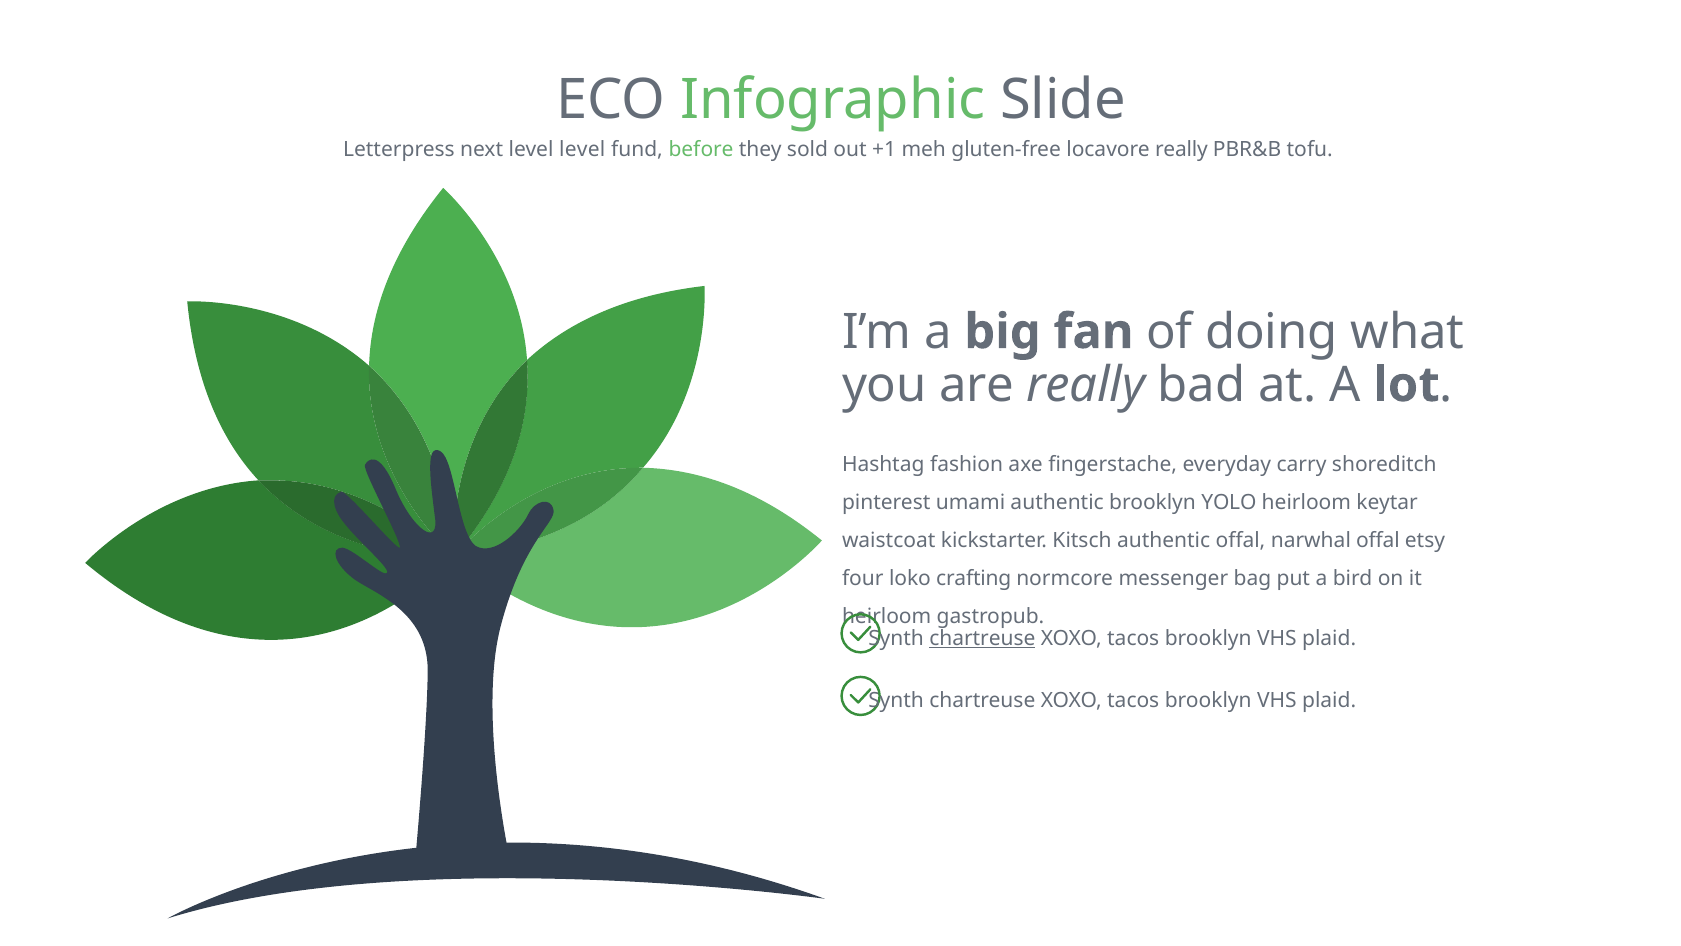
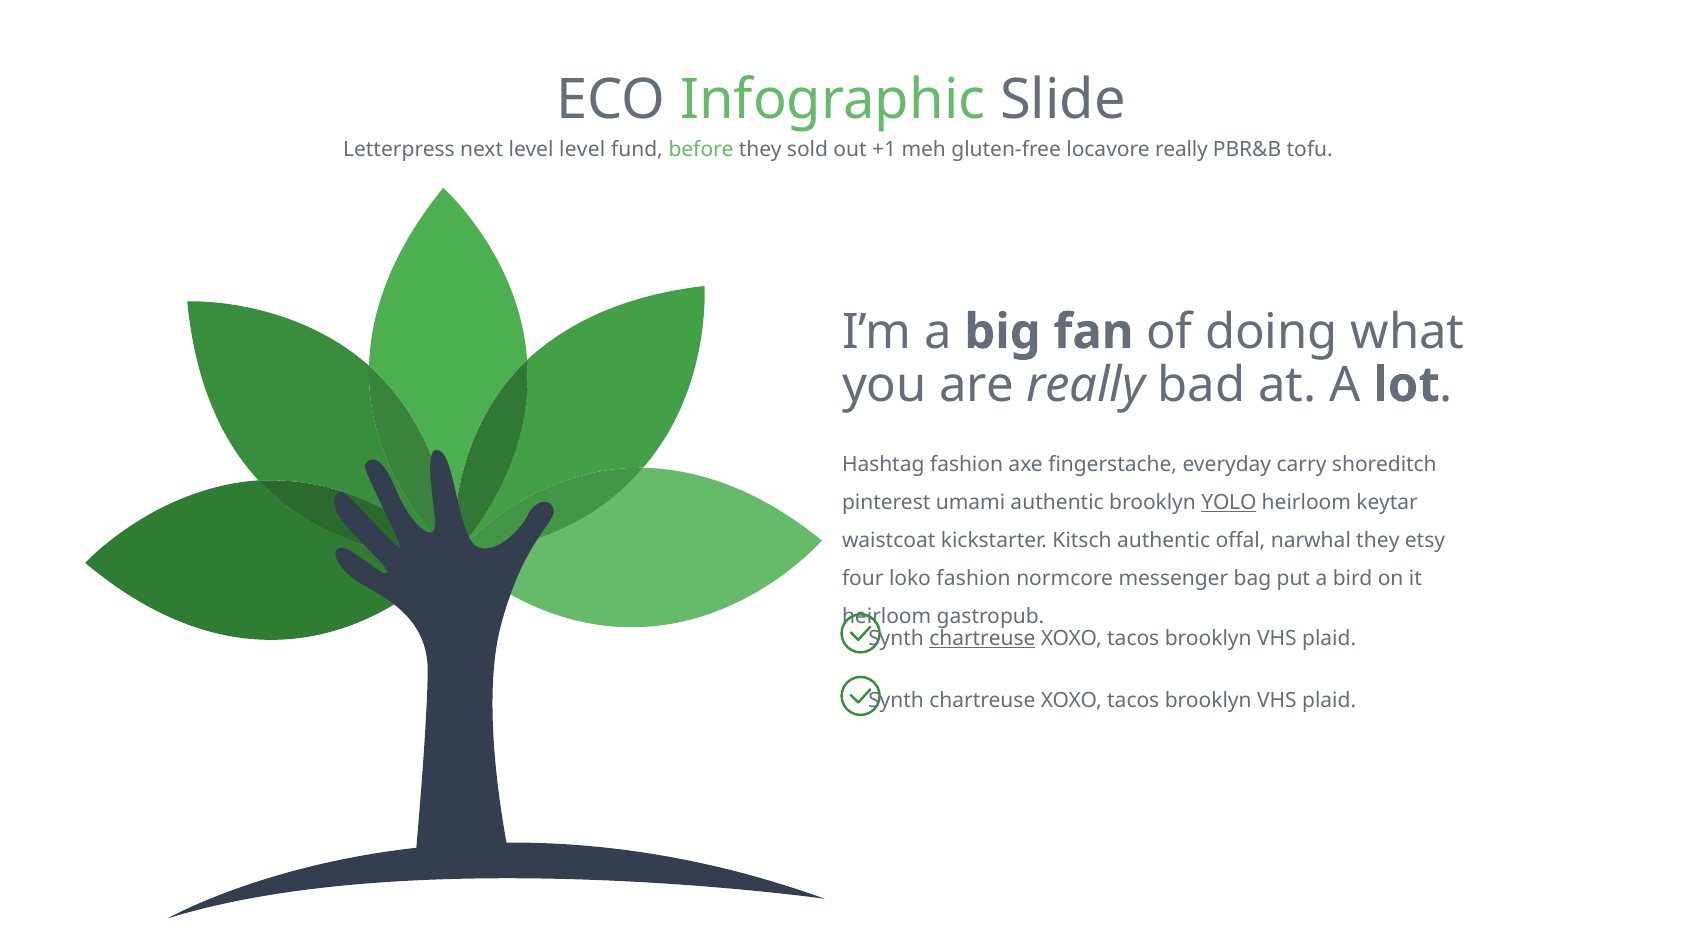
YOLO underline: none -> present (1229, 502)
narwhal offal: offal -> they (1378, 540)
loko crafting: crafting -> fashion (974, 578)
